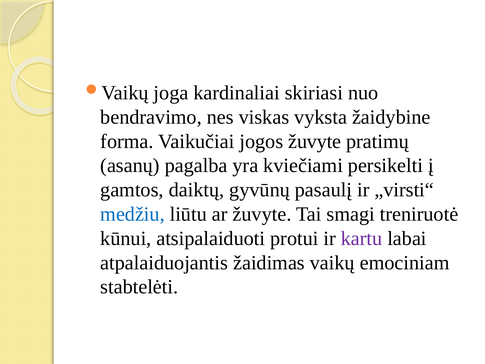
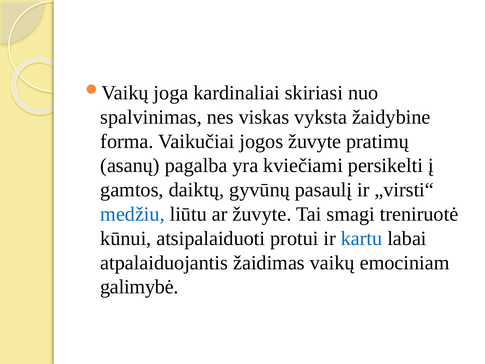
bendravimo: bendravimo -> spalvinimas (151, 117)
kartu colour: purple -> blue (362, 238)
stabtelėti: stabtelėti -> galimybė (139, 287)
